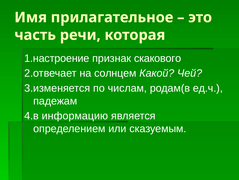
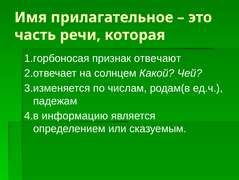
1.настроение: 1.настроение -> 1.горбоносая (57, 58)
скакового: скакового -> отвечают (158, 58)
